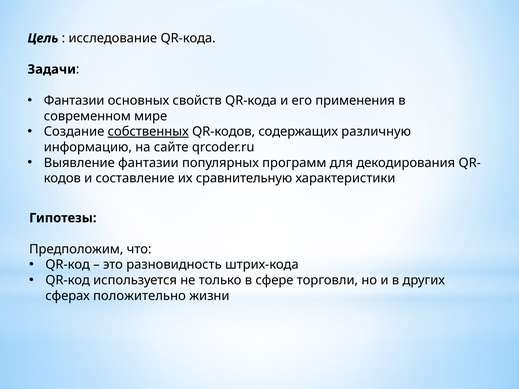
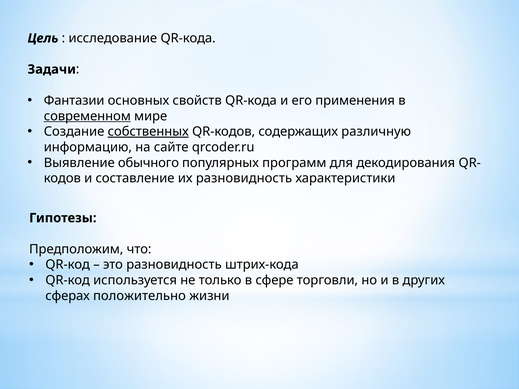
современном underline: none -> present (87, 116)
Выявление фантазии: фантазии -> обычного (148, 163)
их сравнительную: сравнительную -> разновидность (244, 178)
